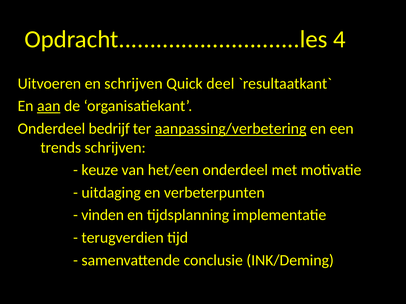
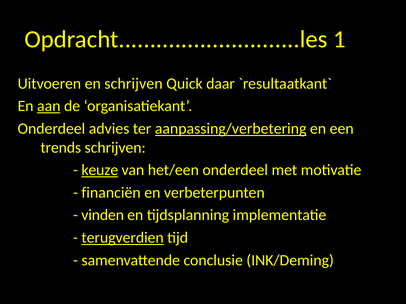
4: 4 -> 1 (339, 39)
deel: deel -> daar (221, 84)
bedrijf: bedrijf -> advies (109, 129)
keuze underline: none -> present (100, 170)
uitdaging: uitdaging -> financiën (111, 193)
terugverdien underline: none -> present (123, 238)
